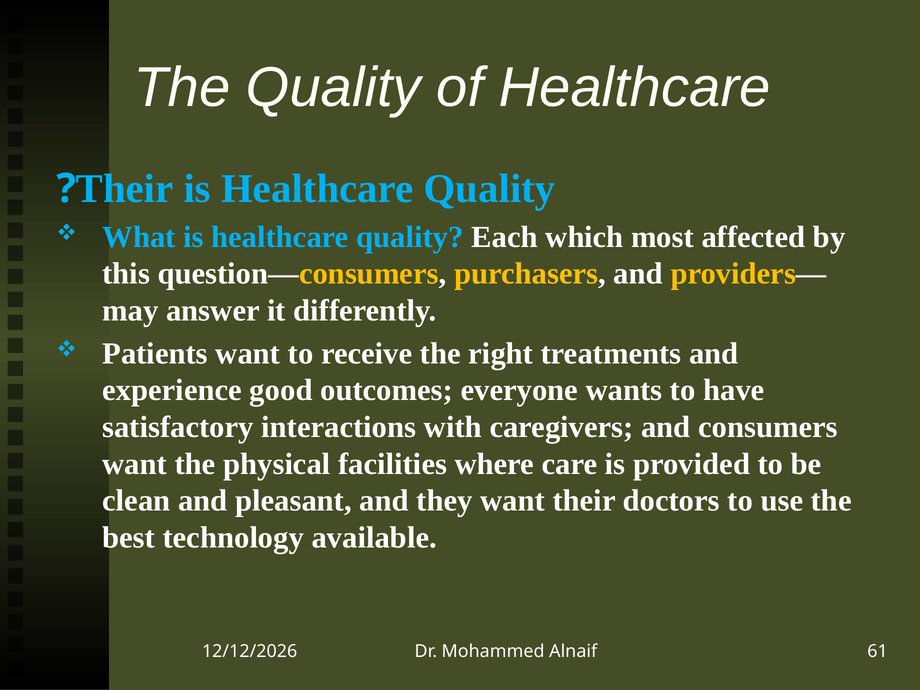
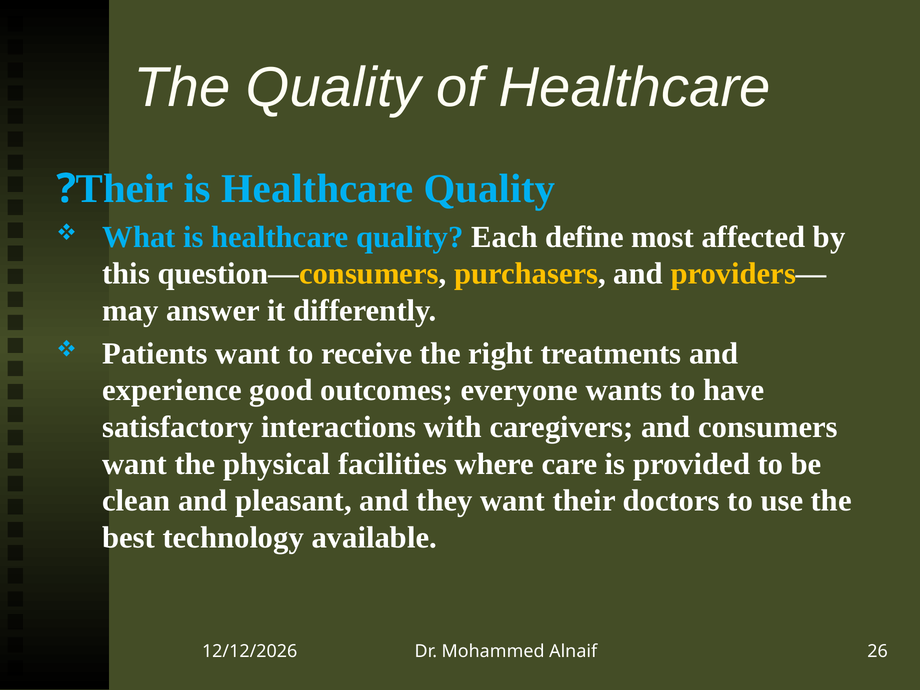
which: which -> define (585, 237)
61: 61 -> 26 (878, 651)
